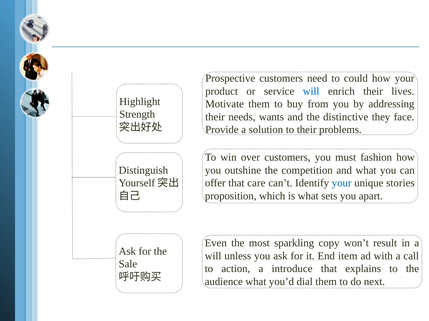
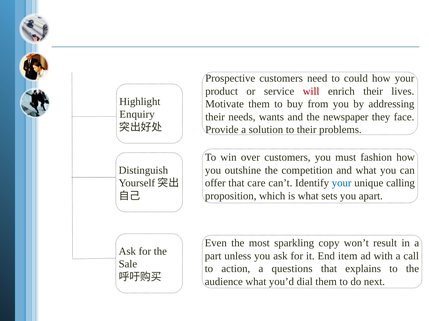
will colour: blue -> red (311, 91)
Strength: Strength -> Enquiry (137, 115)
distinctive: distinctive -> newspaper (346, 117)
stories: stories -> calling (401, 184)
will: will -> part (213, 257)
introduce: introduce -> questions (292, 269)
